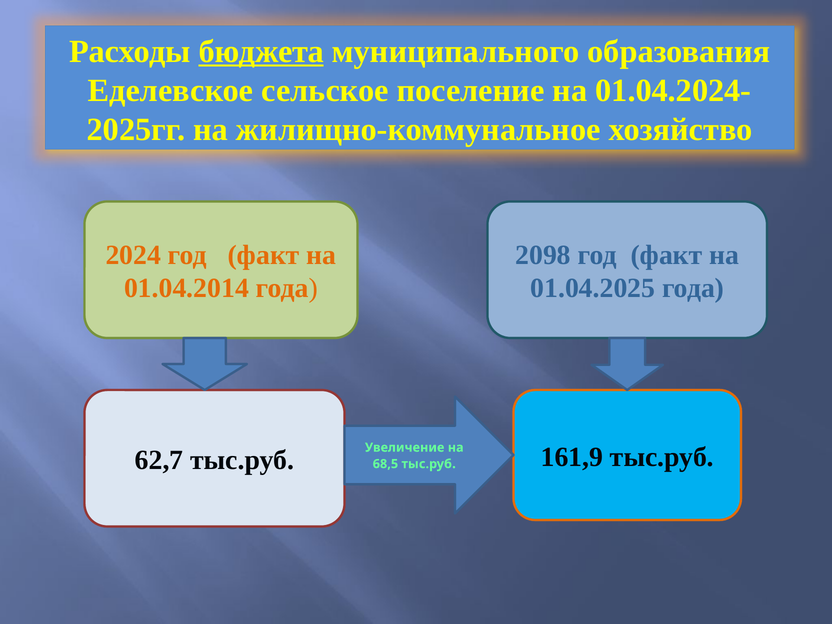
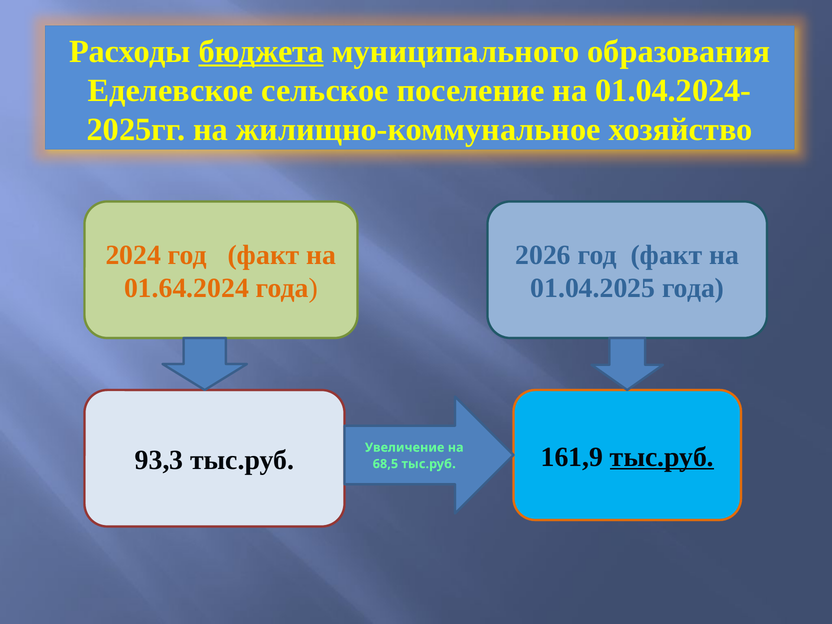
2098: 2098 -> 2026 (543, 255)
01.04.2014: 01.04.2014 -> 01.64.2024 (186, 288)
62,7: 62,7 -> 93,3 (159, 460)
тыс.руб underline: none -> present (662, 457)
